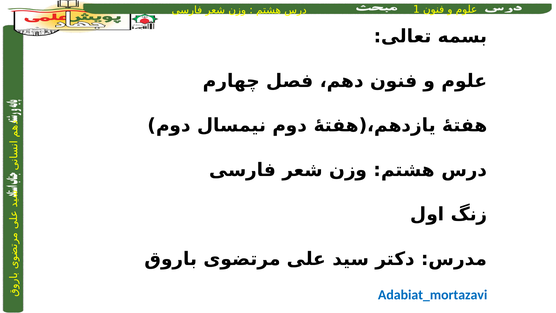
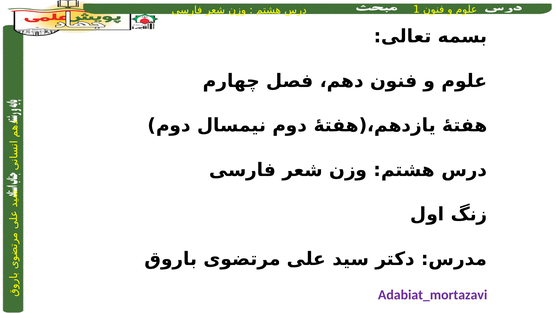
Adabiat_mortazavi colour: blue -> purple (433, 295)
